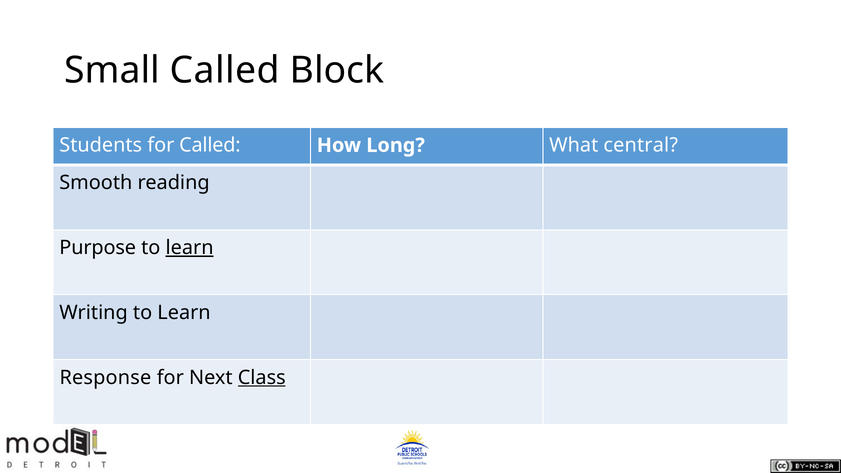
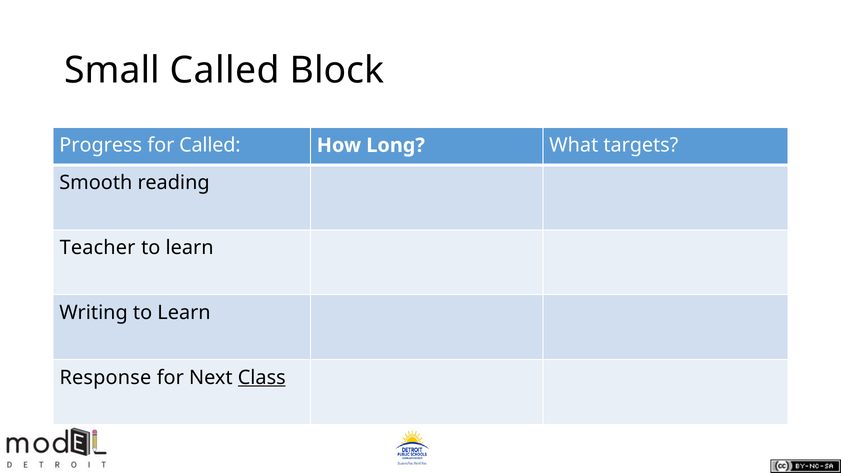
Students: Students -> Progress (101, 145)
central: central -> targets (641, 145)
Purpose: Purpose -> Teacher (98, 248)
learn underline: present -> none (190, 248)
